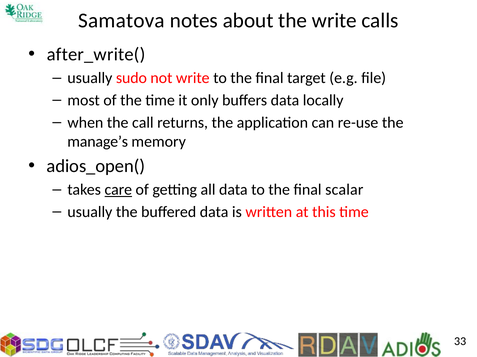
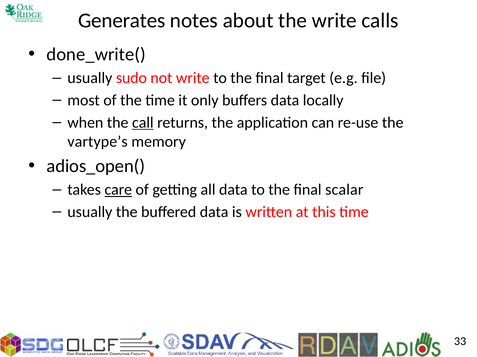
Samatova: Samatova -> Generates (122, 20)
after_write(: after_write( -> done_write( (96, 55)
call underline: none -> present (143, 123)
manage’s: manage’s -> vartype’s (98, 142)
